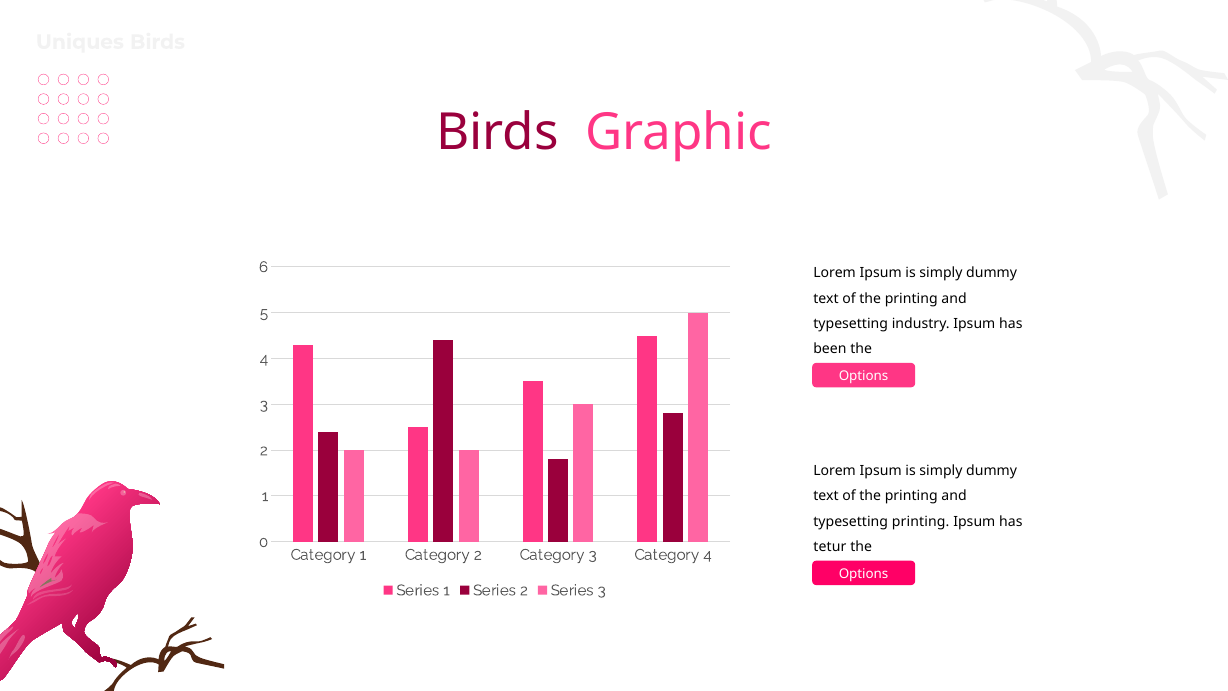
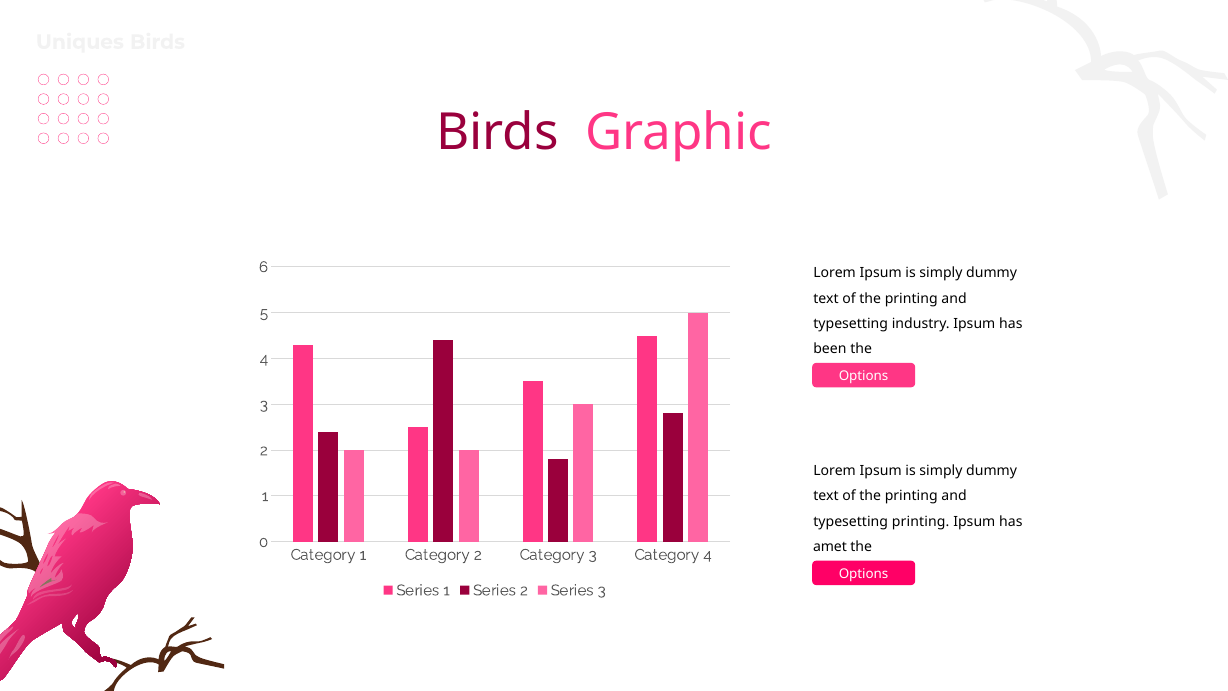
tetur: tetur -> amet (830, 547)
